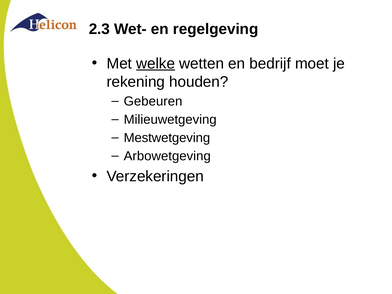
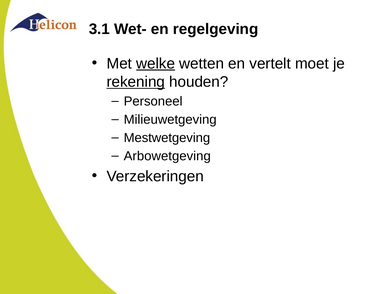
2.3: 2.3 -> 3.1 (99, 29)
bedrijf: bedrijf -> vertelt (270, 63)
rekening underline: none -> present (136, 82)
Gebeuren: Gebeuren -> Personeel (153, 101)
